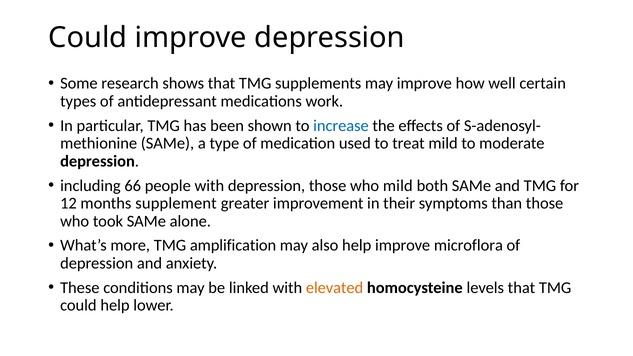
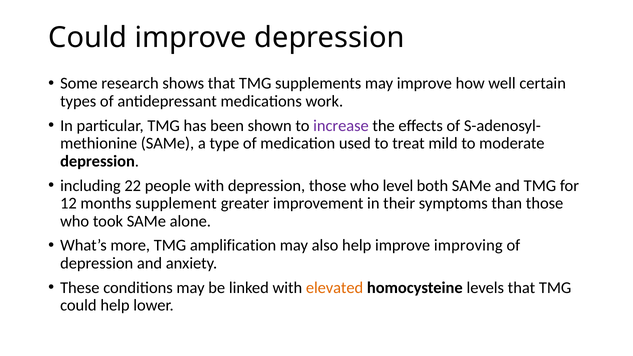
increase colour: blue -> purple (341, 126)
66: 66 -> 22 (133, 186)
who mild: mild -> level (398, 186)
microflora: microflora -> improving (468, 246)
